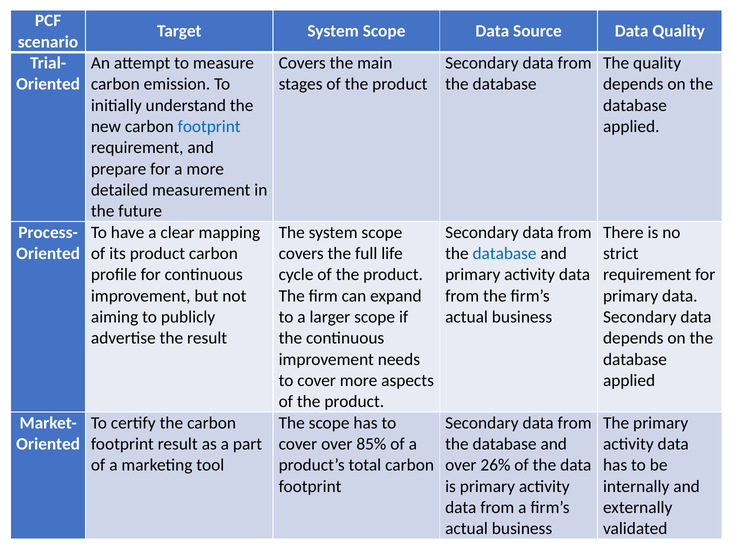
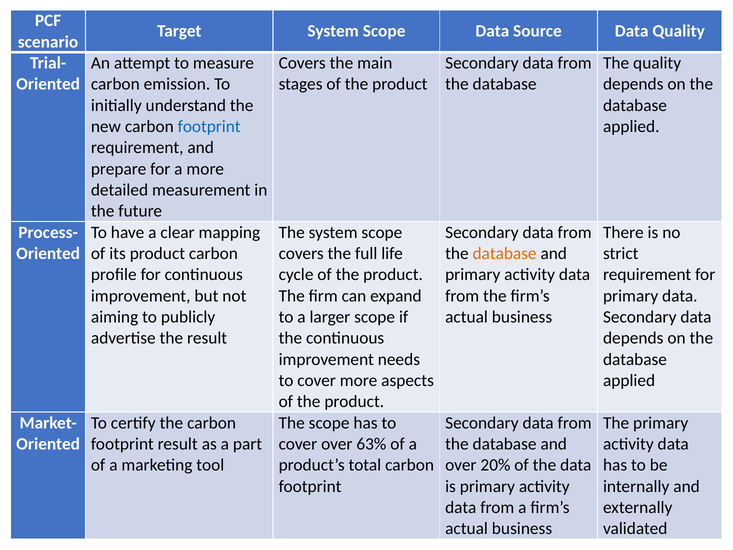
database colour: blue -> orange (505, 253)
85%: 85% -> 63% (371, 444)
26%: 26% -> 20% (495, 465)
